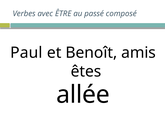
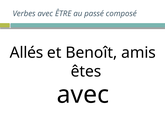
Paul: Paul -> Allés (27, 53)
allée: allée -> avec (83, 94)
